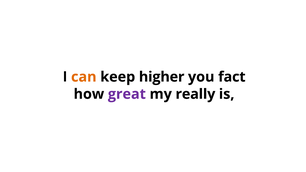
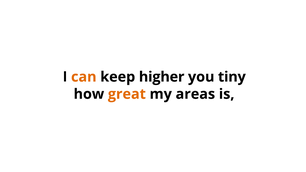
fact: fact -> tiny (232, 77)
great colour: purple -> orange (127, 94)
really: really -> areas (195, 94)
